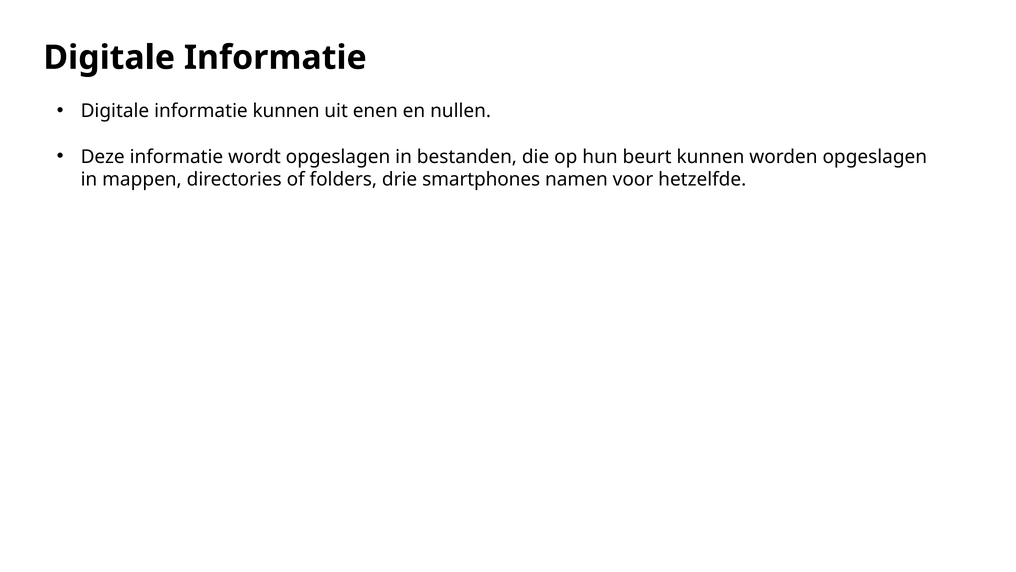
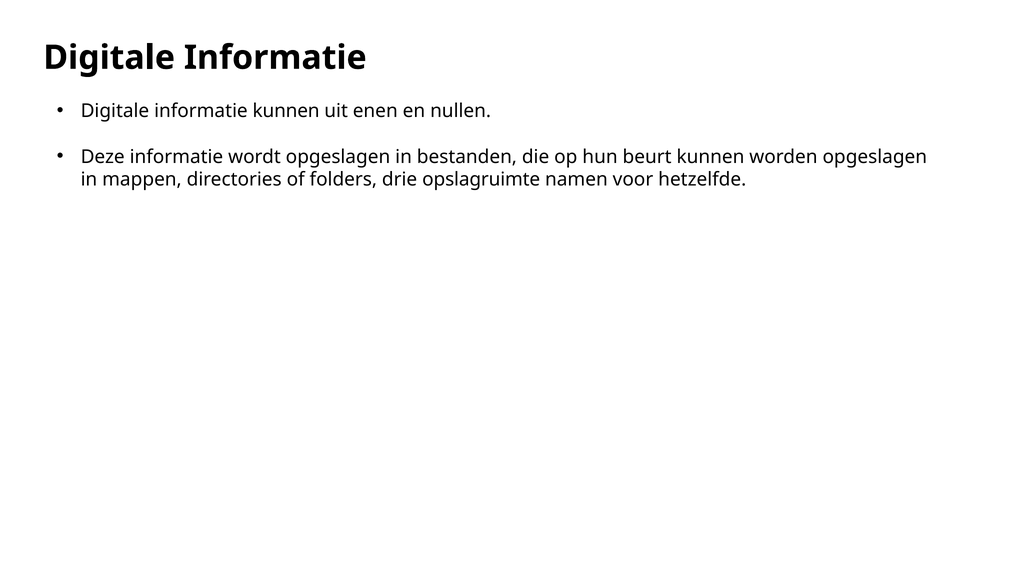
smartphones: smartphones -> opslagruimte (481, 179)
